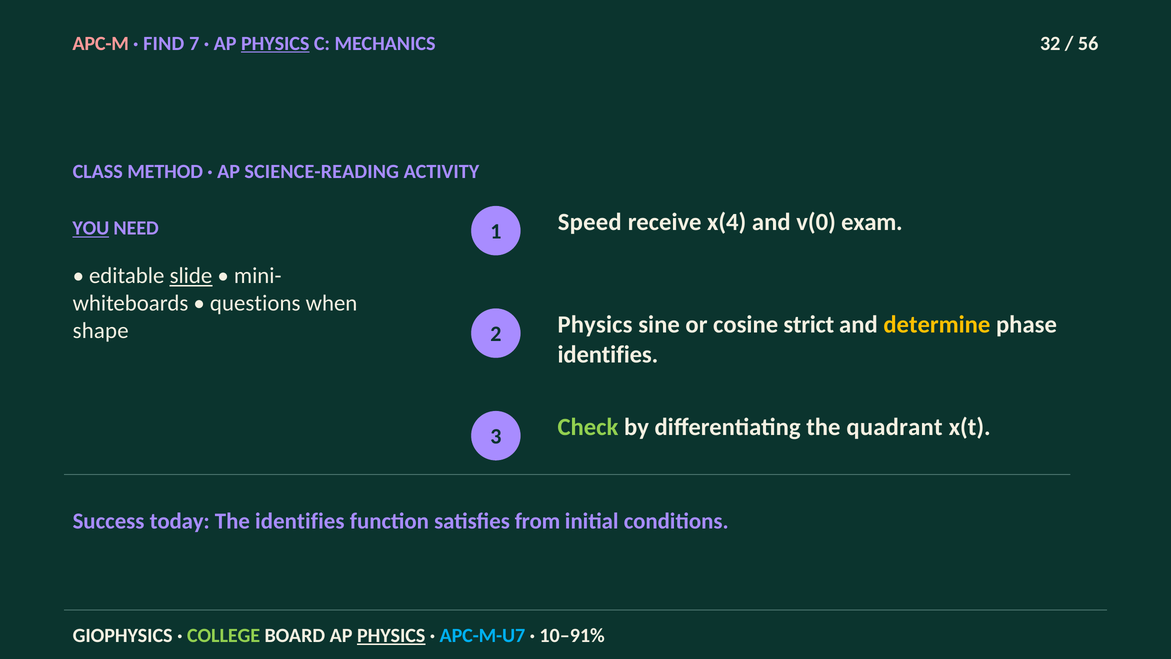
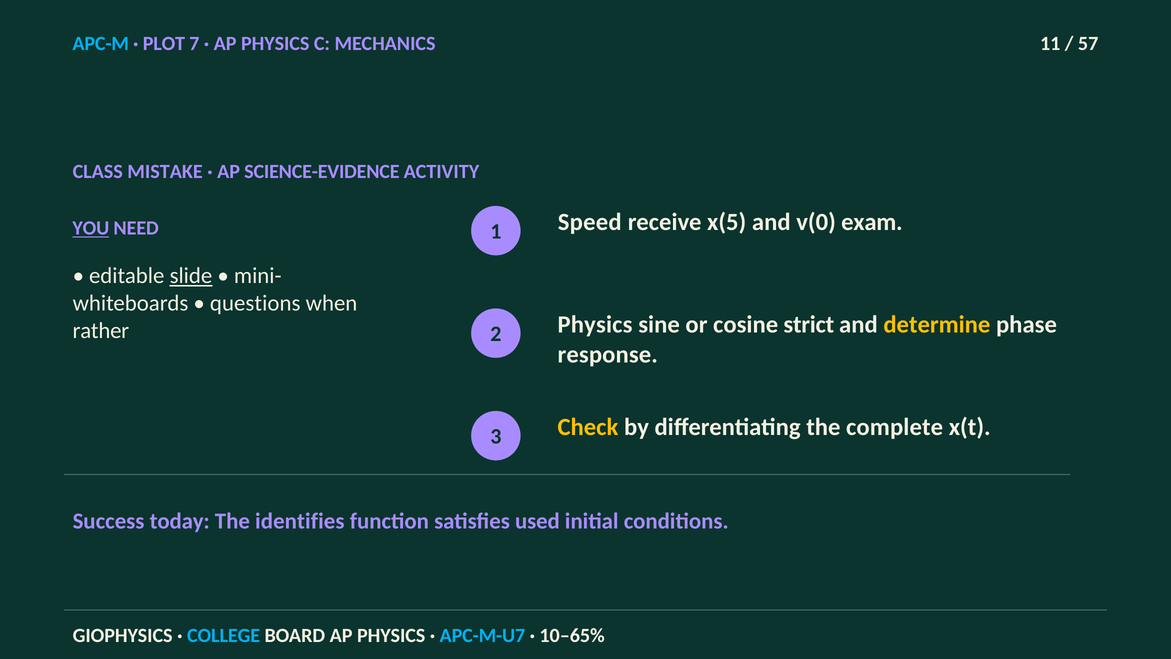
APC-M colour: pink -> light blue (101, 43)
FIND: FIND -> PLOT (164, 43)
PHYSICS underline: present -> none (275, 43)
32: 32 -> 11 (1050, 43)
56: 56 -> 57 (1088, 43)
METHOD: METHOD -> MISTAKE (165, 171)
SCIENCE-READING: SCIENCE-READING -> SCIENCE-EVIDENCE (322, 171)
x(4: x(4 -> x(5 (727, 222)
shape: shape -> rather (101, 331)
identifies: identifies -> response (608, 354)
Check colour: light green -> yellow (588, 427)
quadrant: quadrant -> complete (895, 427)
from: from -> used (537, 521)
COLLEGE colour: light green -> light blue (224, 635)
PHYSICS underline: present -> none (391, 635)
10–91%: 10–91% -> 10–65% (572, 635)
